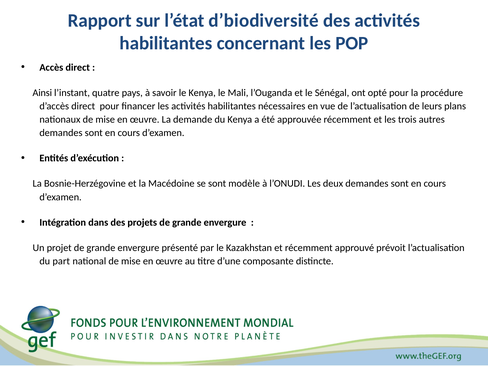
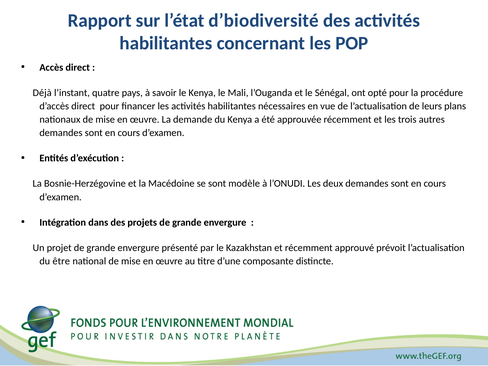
Ainsi: Ainsi -> Déjà (42, 93)
part: part -> être (61, 261)
